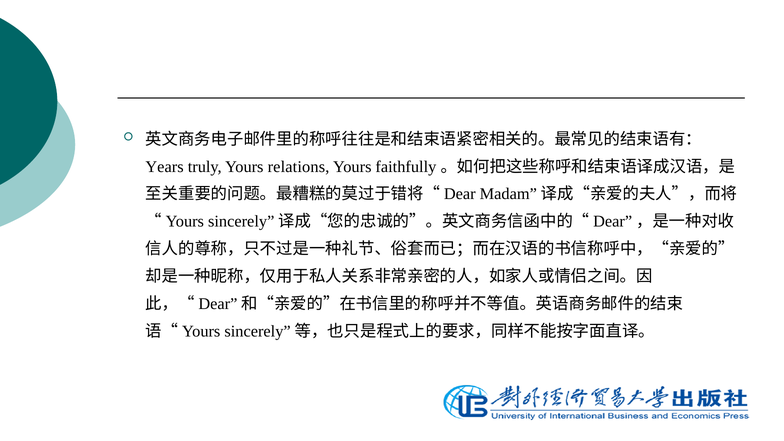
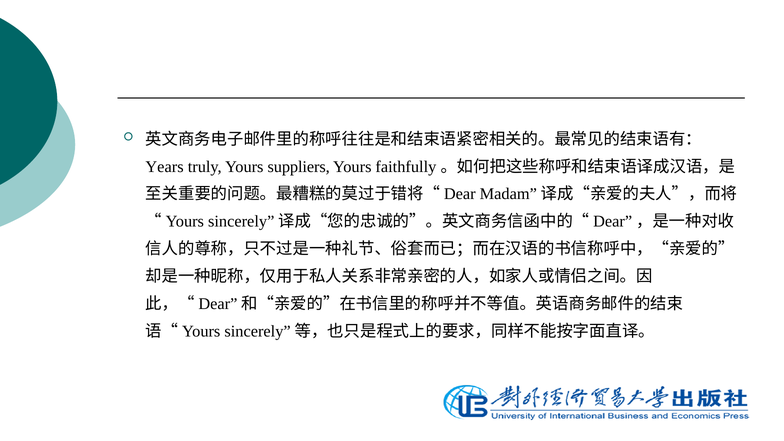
relations: relations -> suppliers (299, 167)
